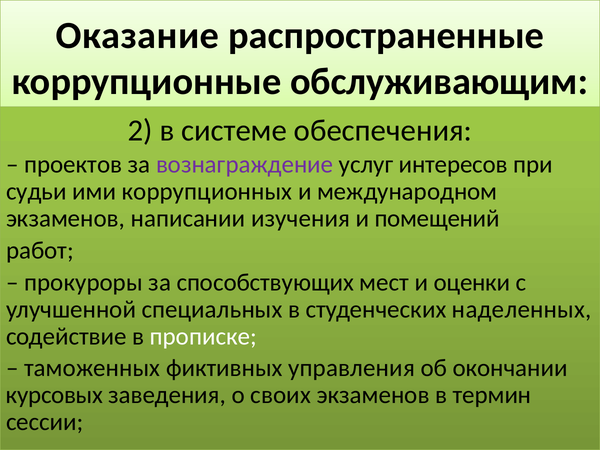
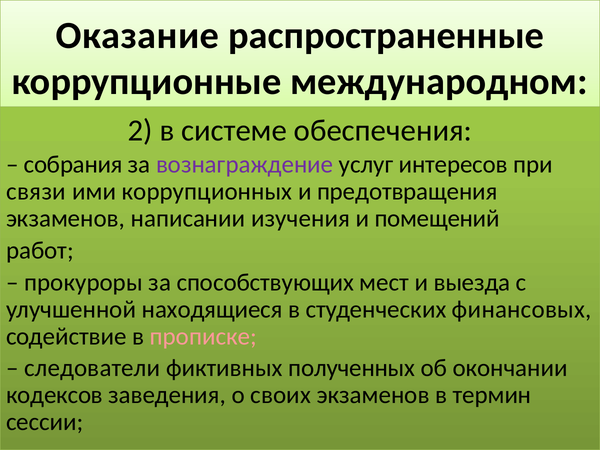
обслуживающим: обслуживающим -> международном (439, 81)
проектов: проектов -> собрания (73, 165)
судьи: судьи -> связи (36, 192)
международном: международном -> предотвращения (407, 192)
оценки: оценки -> выезда (472, 282)
специальных: специальных -> находящиеся (212, 309)
наделенных: наделенных -> финансовых (522, 309)
прописке colour: white -> pink (203, 336)
таможенных: таможенных -> следователи (92, 368)
управления: управления -> полученных (352, 368)
курсовых: курсовых -> кодексов (54, 395)
